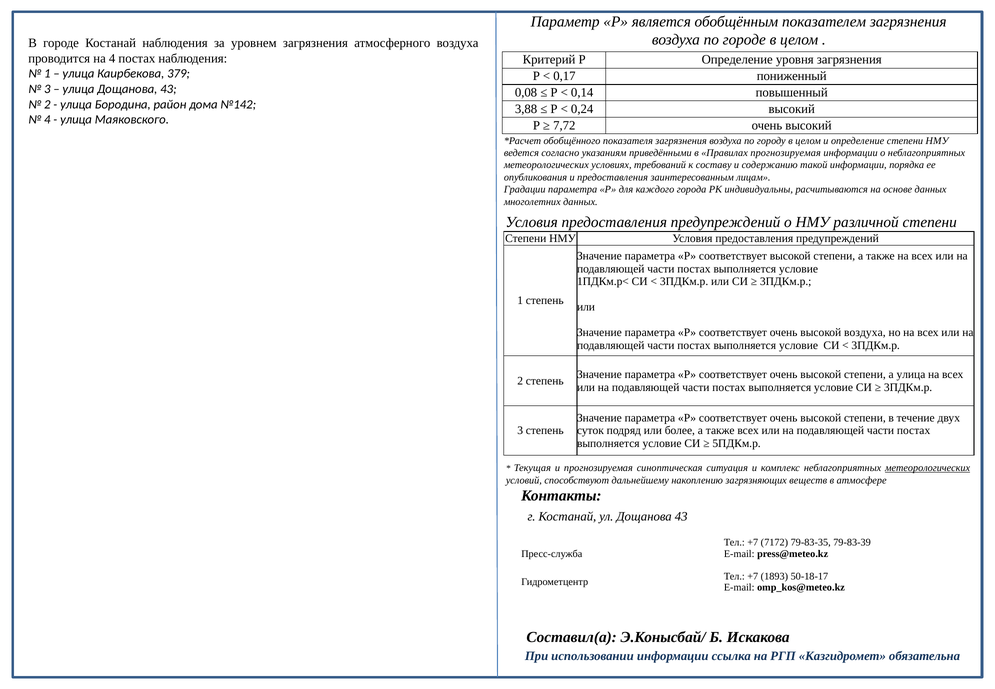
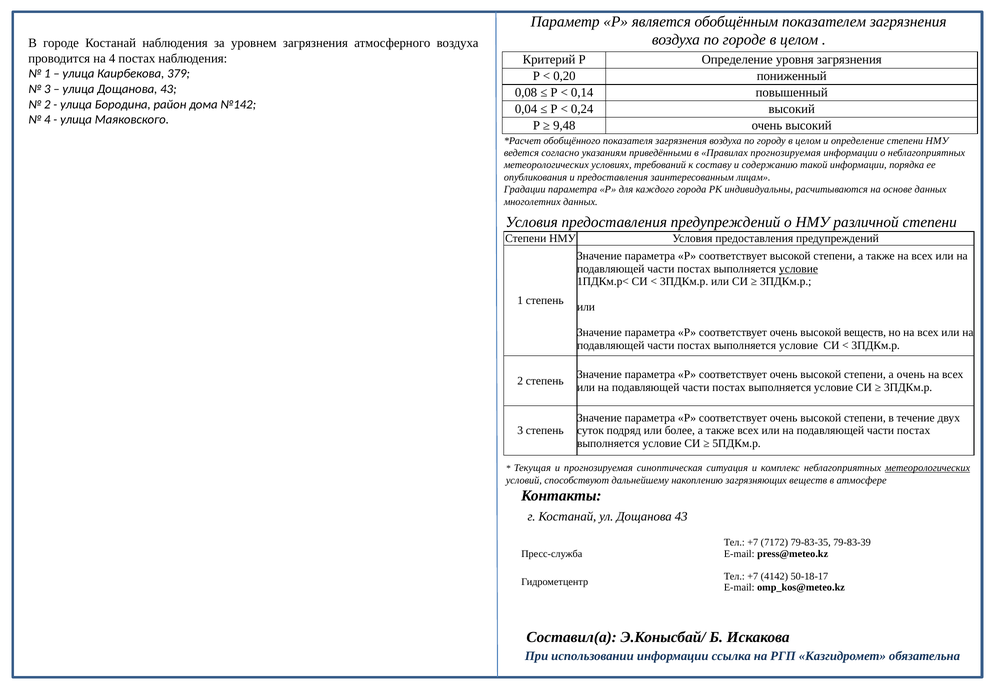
0,17: 0,17 -> 0,20 (564, 76)
3,88: 3,88 -> 0,04 (526, 109)
7,72: 7,72 -> 9,48 (564, 125)
условие underline: none -> present (799, 269)
высокой воздуха: воздуха -> веществ (865, 332)
а улица: улица -> очень (911, 374)
1893: 1893 -> 4142 (774, 576)
